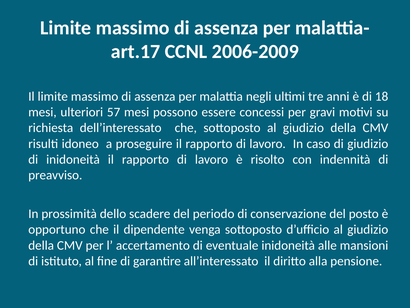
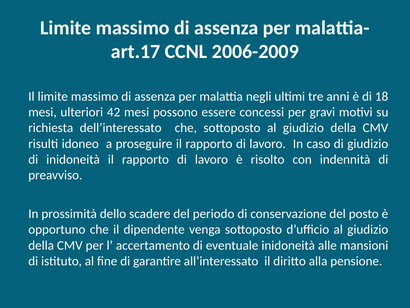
57: 57 -> 42 (114, 112)
